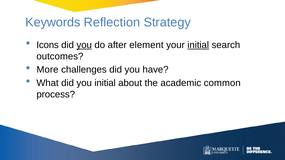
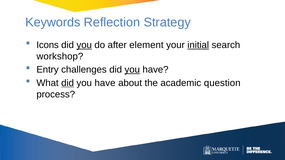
outcomes: outcomes -> workshop (60, 56)
More: More -> Entry (48, 70)
you underline: none -> present (132, 70)
did underline: none -> present (68, 83)
initial: initial -> have (105, 83)
common: common -> question (222, 83)
